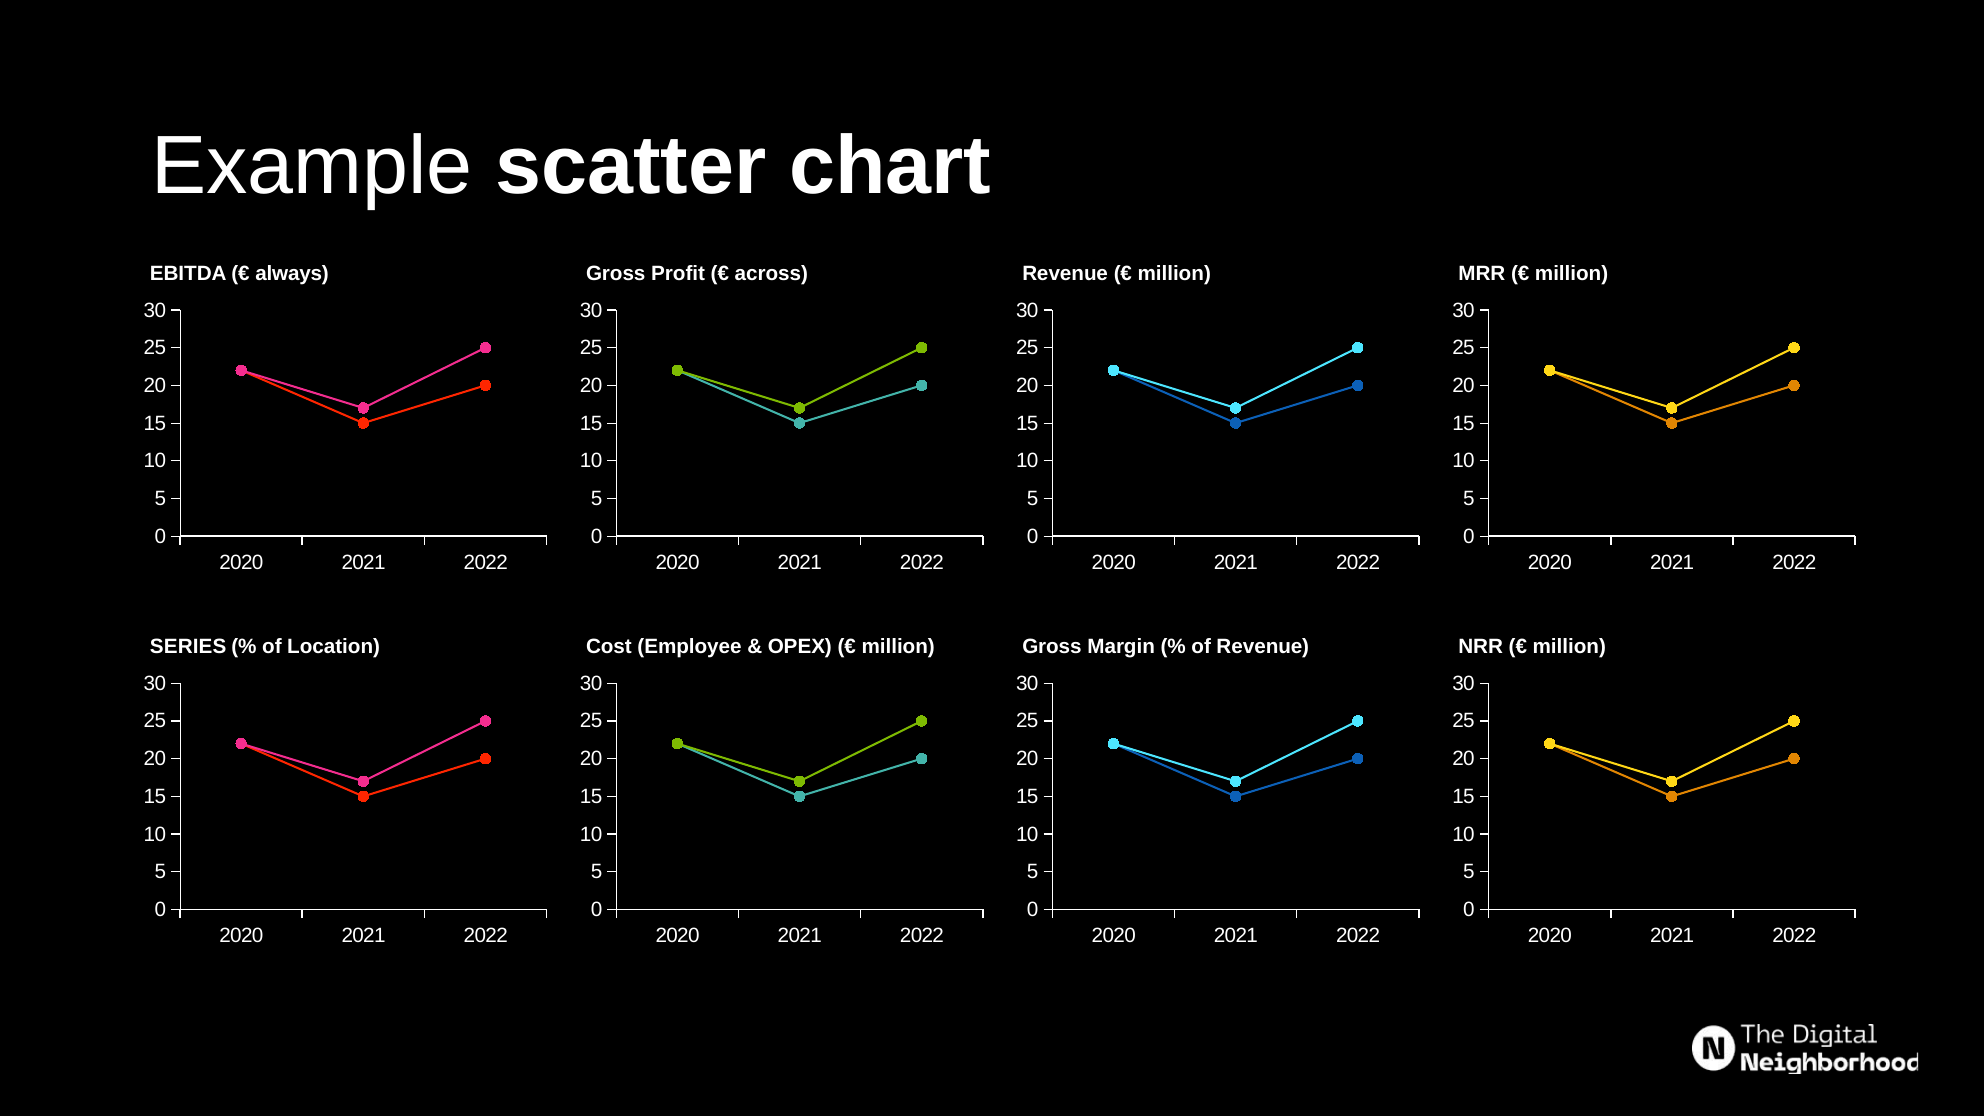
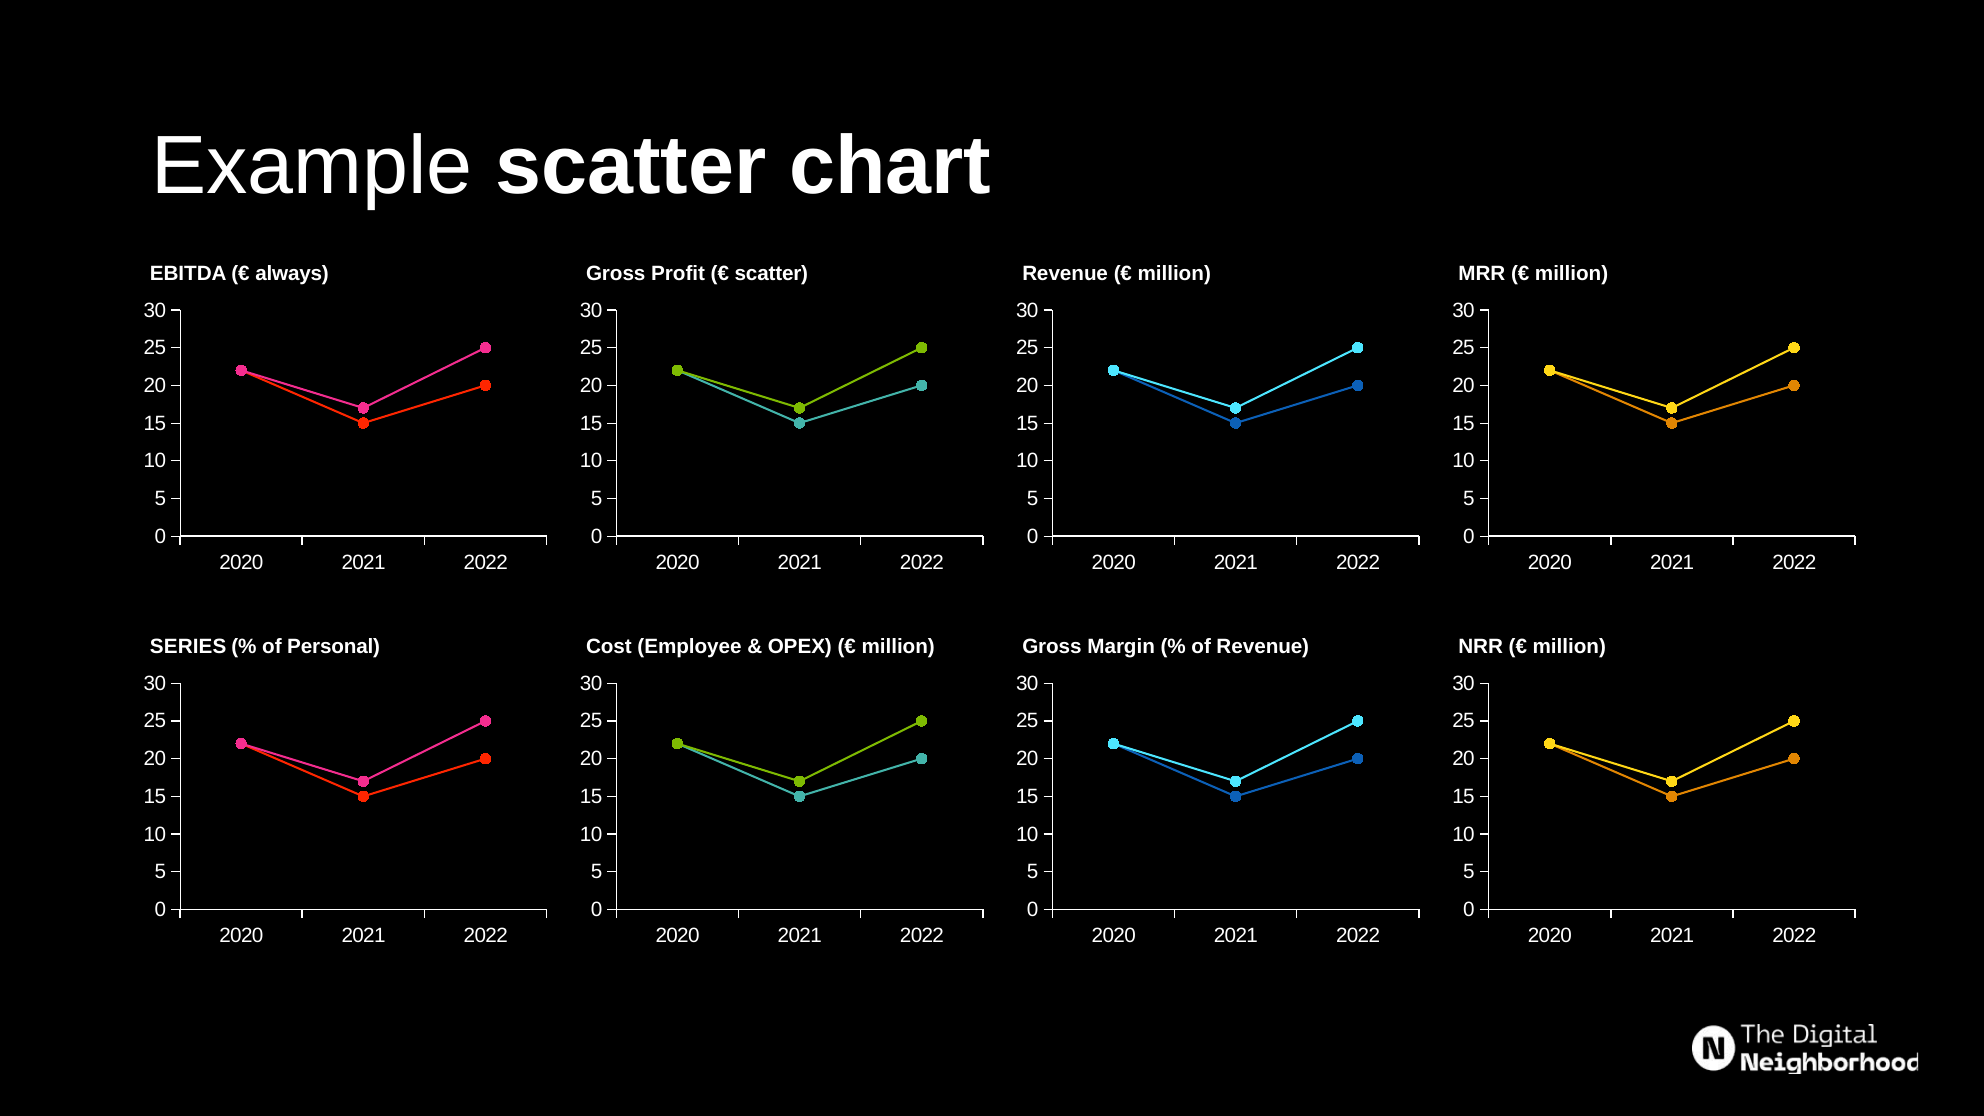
across: across -> scatter (771, 274)
Location: Location -> Personal (334, 647)
